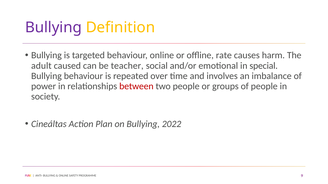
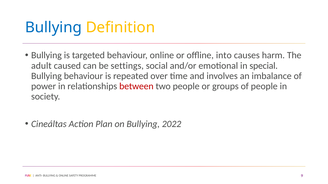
Bullying colour: purple -> blue (53, 28)
rate: rate -> into (224, 55)
teacher: teacher -> settings (127, 66)
